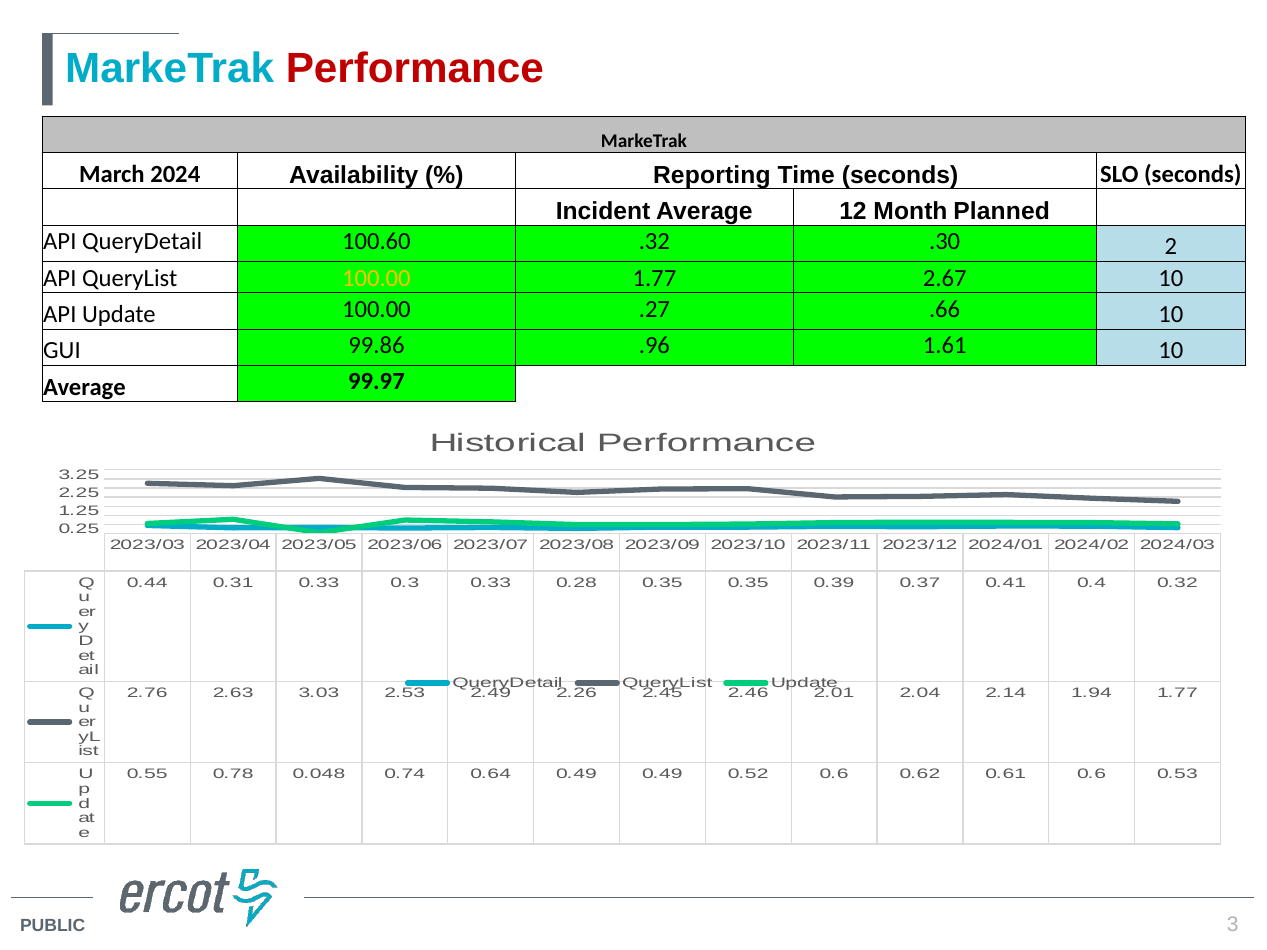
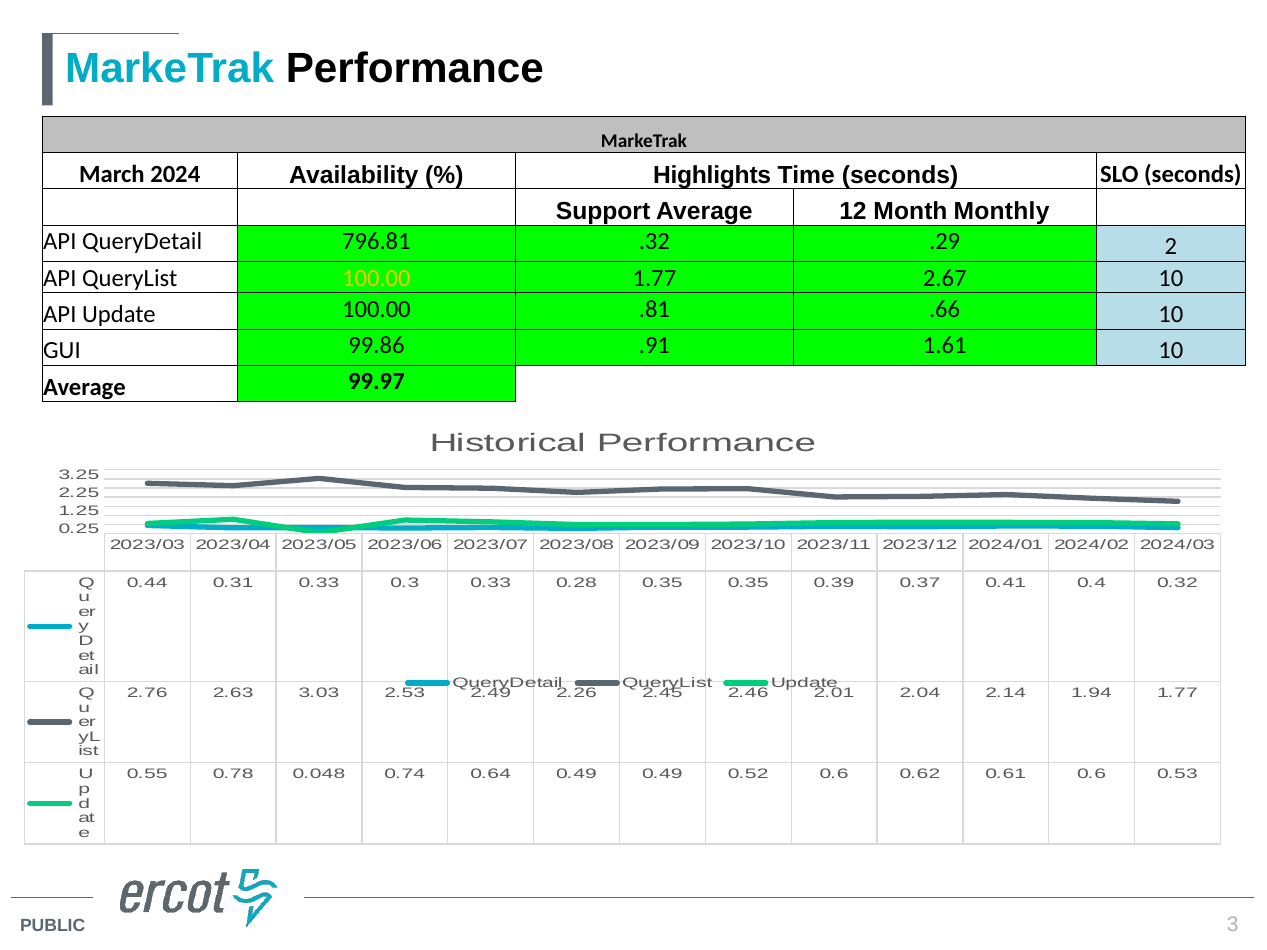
Performance colour: red -> black (415, 68)
Reporting: Reporting -> Highlights (712, 175)
Incident: Incident -> Support (603, 212)
Planned: Planned -> Monthly (1002, 212)
100.60: 100.60 -> 796.81 (376, 242)
.30: .30 -> .29 (945, 242)
.27: .27 -> .81 (654, 309)
.96: .96 -> .91 (654, 346)
